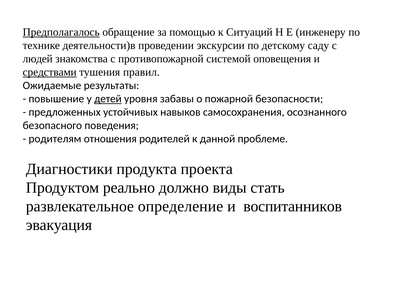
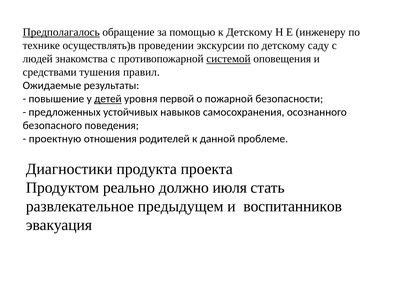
к Ситуаций: Ситуаций -> Детскому (249, 32)
деятельности)в: деятельности)в -> осуществлять)в (99, 45)
системой underline: none -> present (228, 59)
средствами underline: present -> none (50, 72)
забавы: забавы -> первой (177, 99)
родителям: родителям -> проектную (55, 139)
виды: виды -> июля (230, 188)
определение: определение -> предыдущем (181, 206)
